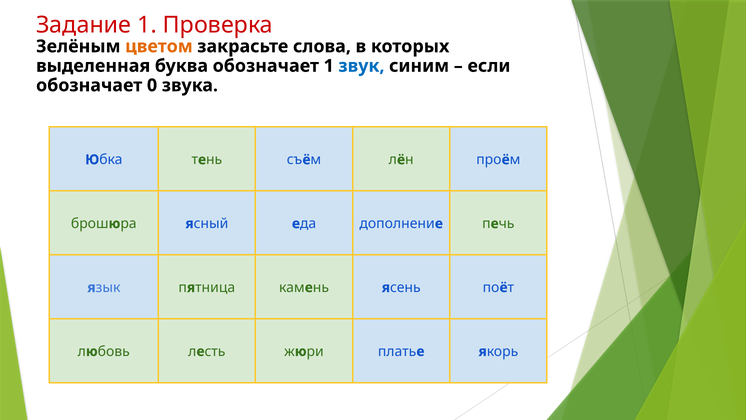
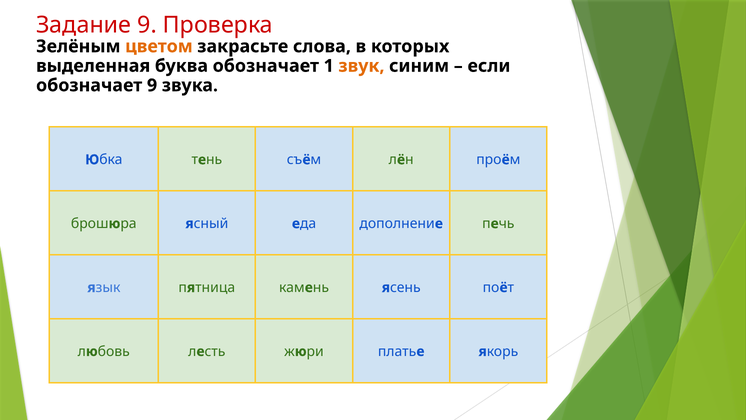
Задание 1: 1 -> 9 (147, 25)
звук colour: blue -> orange (361, 66)
обозначает 0: 0 -> 9 (152, 85)
